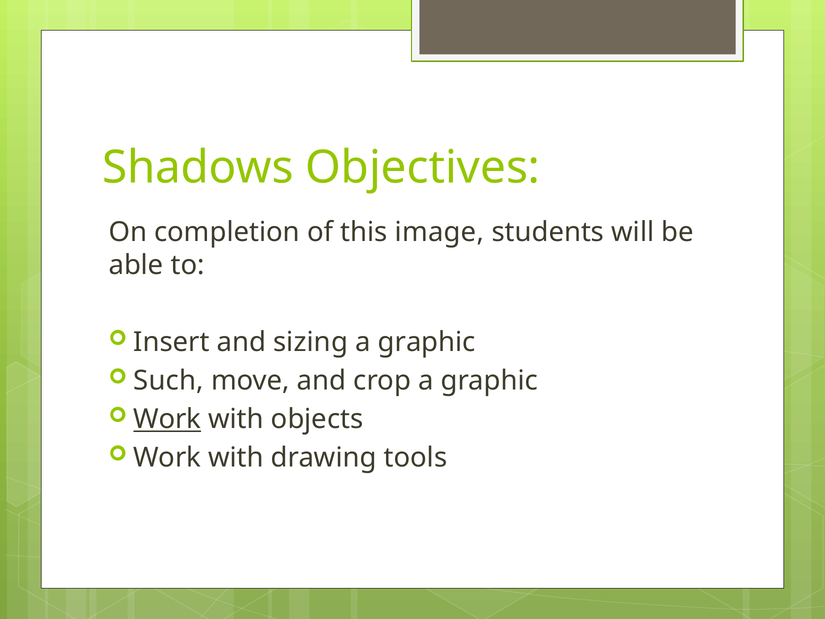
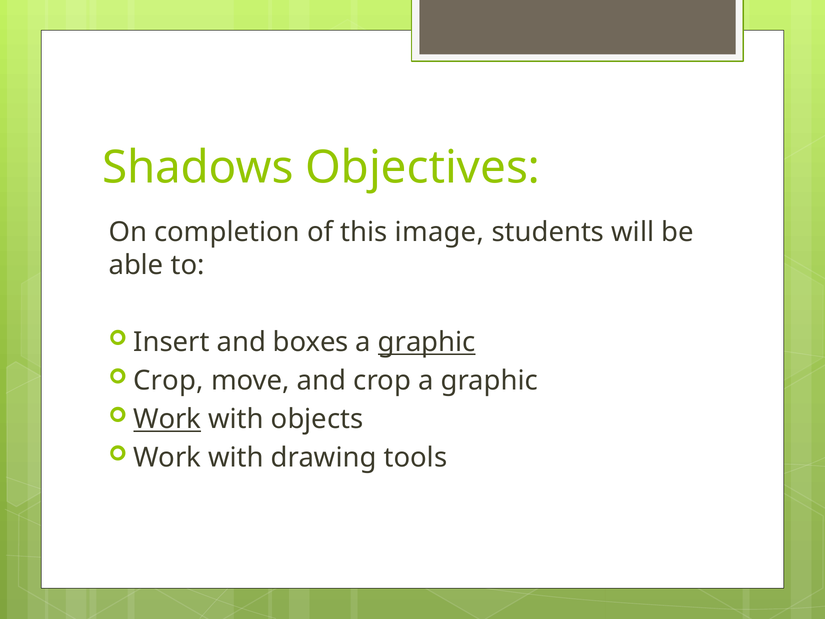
sizing: sizing -> boxes (311, 342)
graphic underline: none -> present (427, 342)
Such: Such -> Crop (169, 381)
